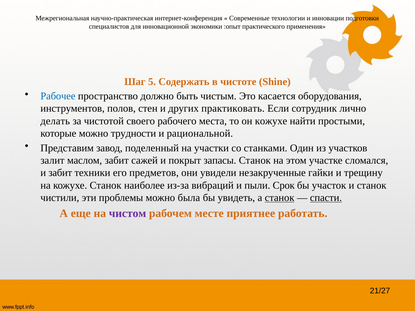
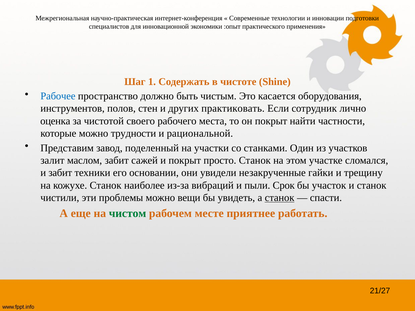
5: 5 -> 1 (152, 82)
делать: делать -> оценка (55, 121)
он кожухе: кожухе -> покрыт (271, 121)
простыми: простыми -> частности (342, 121)
запасы: запасы -> просто (220, 161)
предметов: предметов -> основании (154, 173)
была: была -> вещи (189, 198)
спасти underline: present -> none (326, 198)
чистом colour: purple -> green (128, 213)
